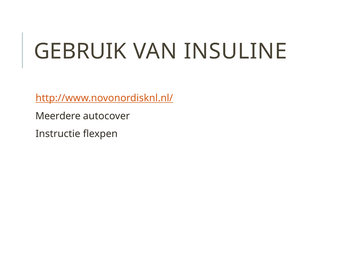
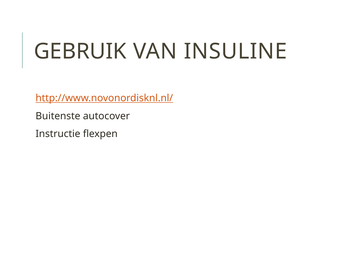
Meerdere: Meerdere -> Buitenste (58, 116)
